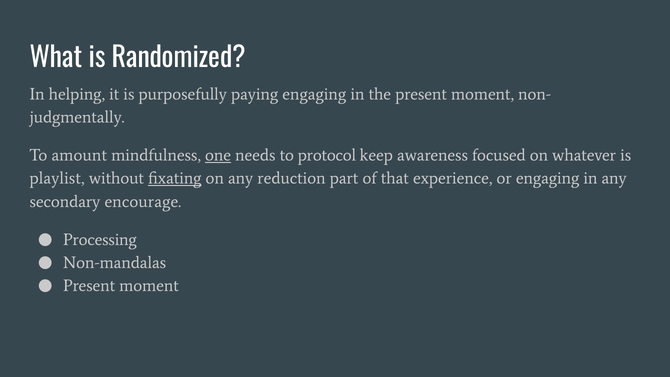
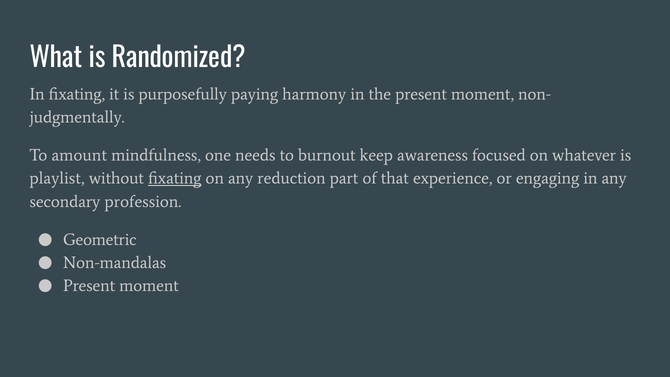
In helping: helping -> ﬁxating (77, 94)
paying engaging: engaging -> harmony (314, 94)
one underline: present -> none (218, 155)
protocol: protocol -> burnout (327, 155)
encourage: encourage -> profession (143, 202)
Processing: Processing -> Geometric (100, 239)
